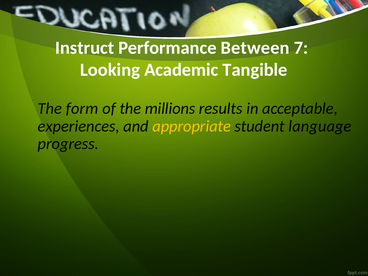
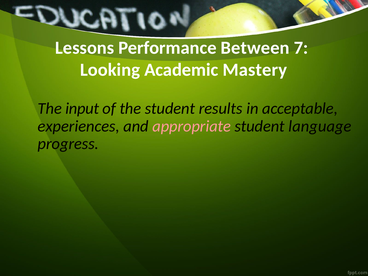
Instruct: Instruct -> Lessons (85, 48)
Tangible: Tangible -> Mastery (255, 70)
form: form -> input (82, 108)
the millions: millions -> student (170, 108)
appropriate colour: yellow -> pink (192, 126)
